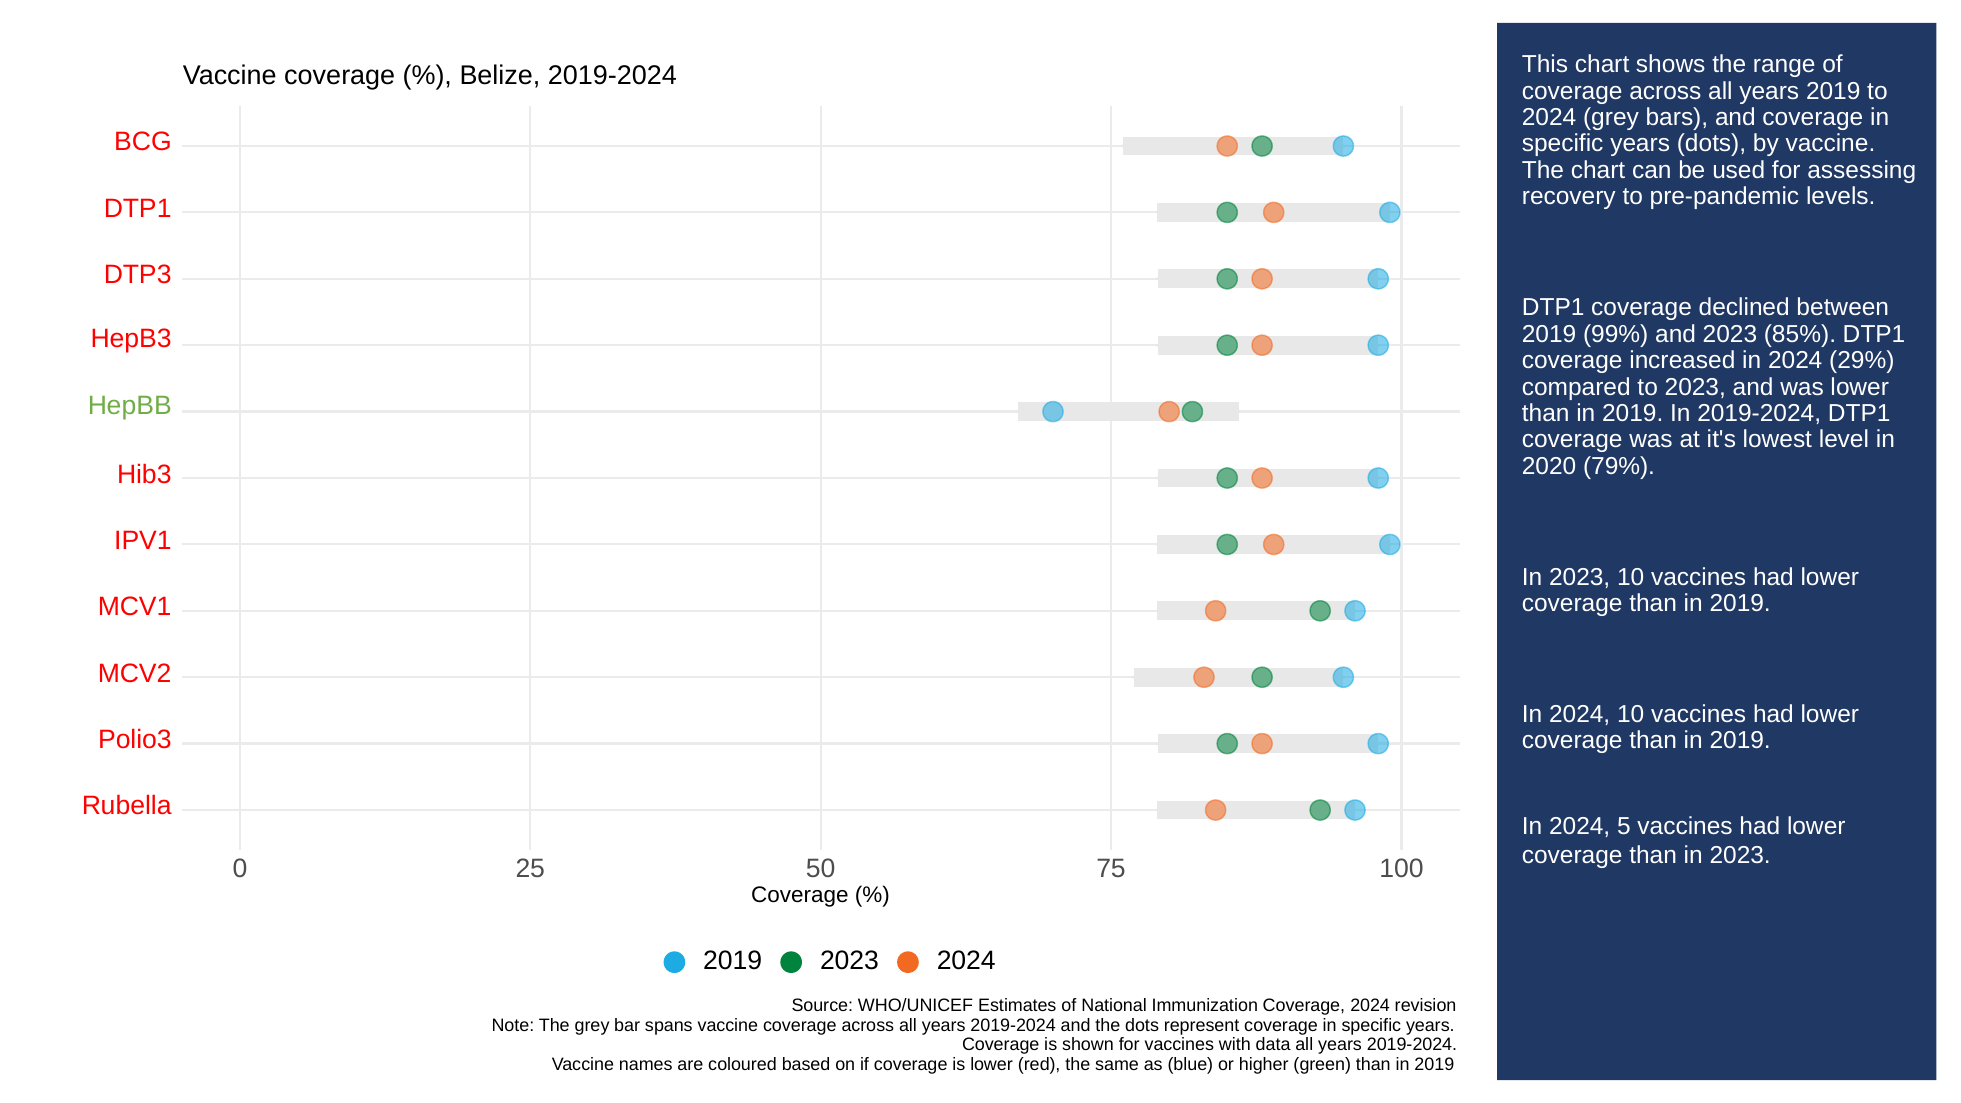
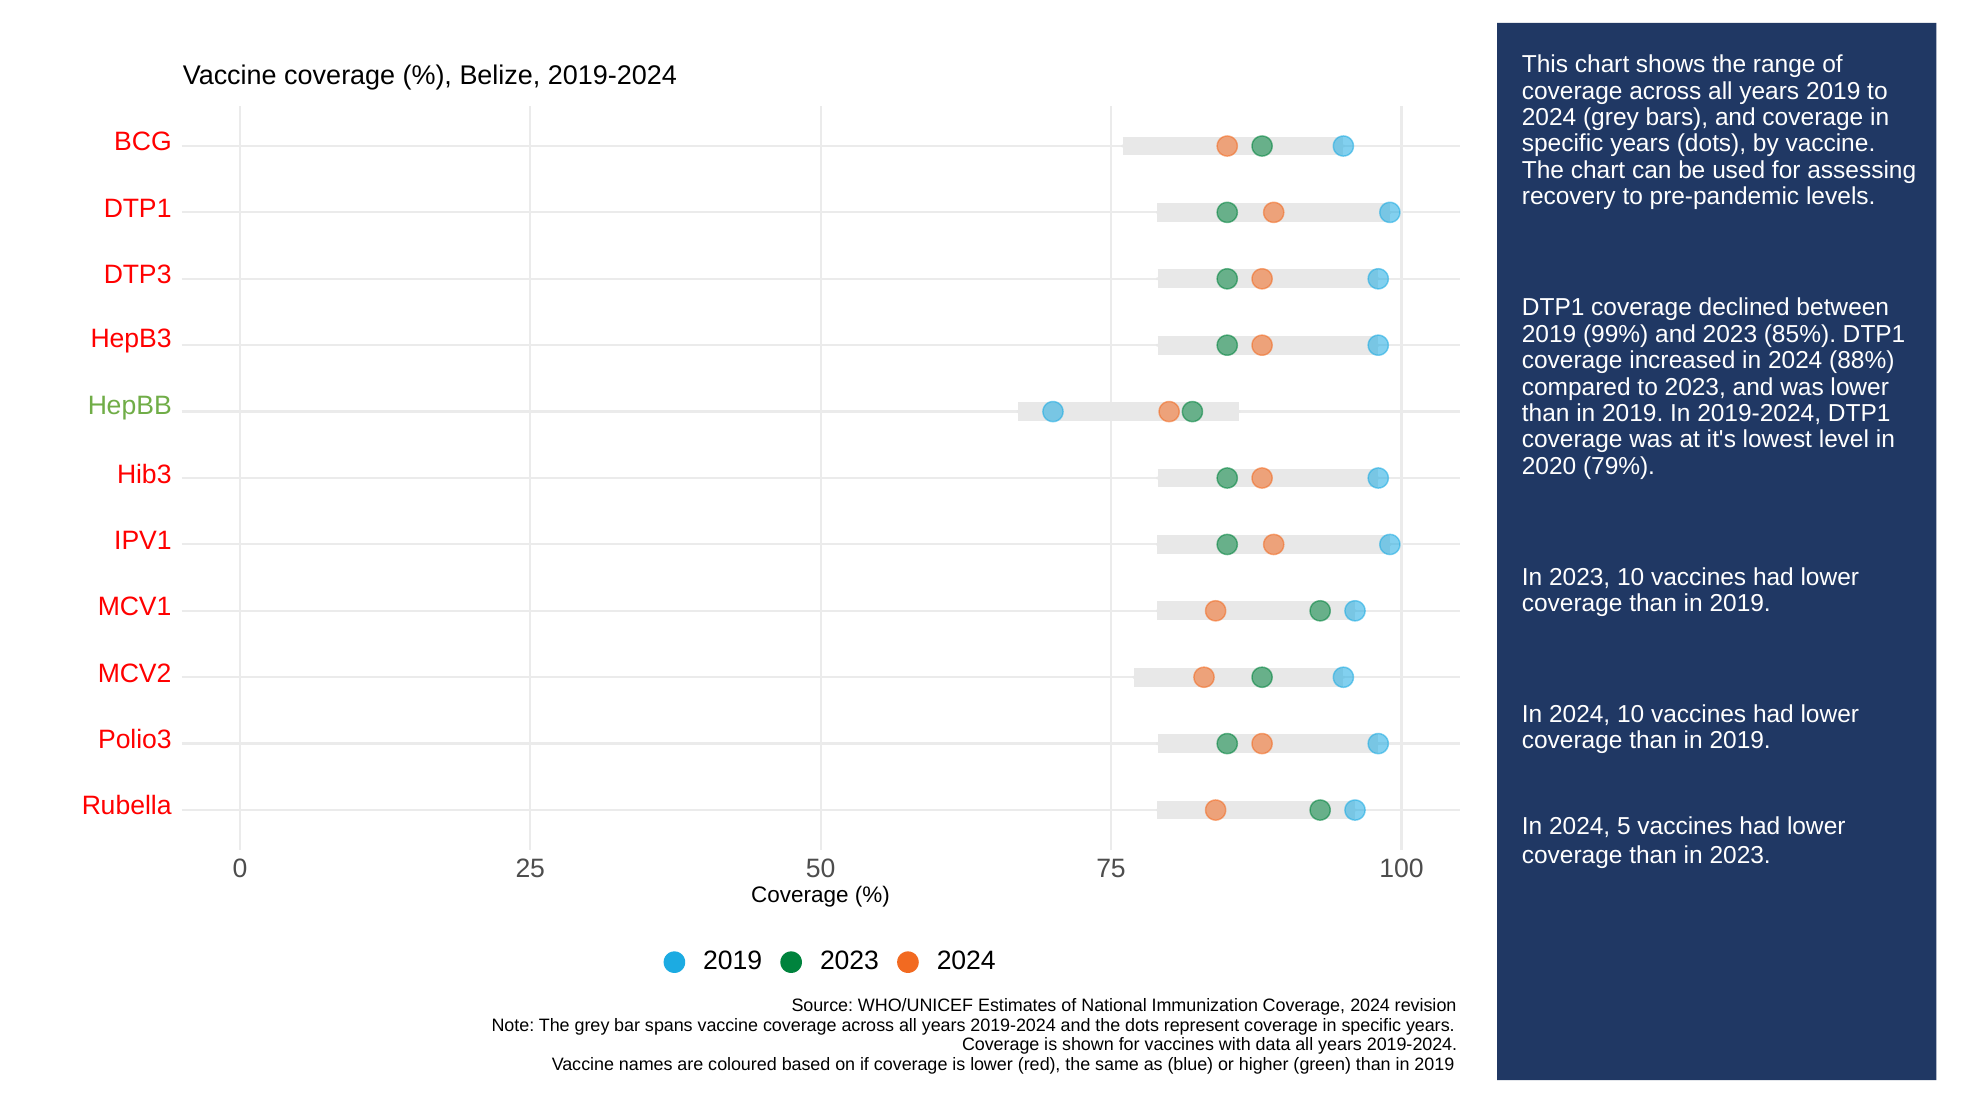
29%: 29% -> 88% (1862, 361)
